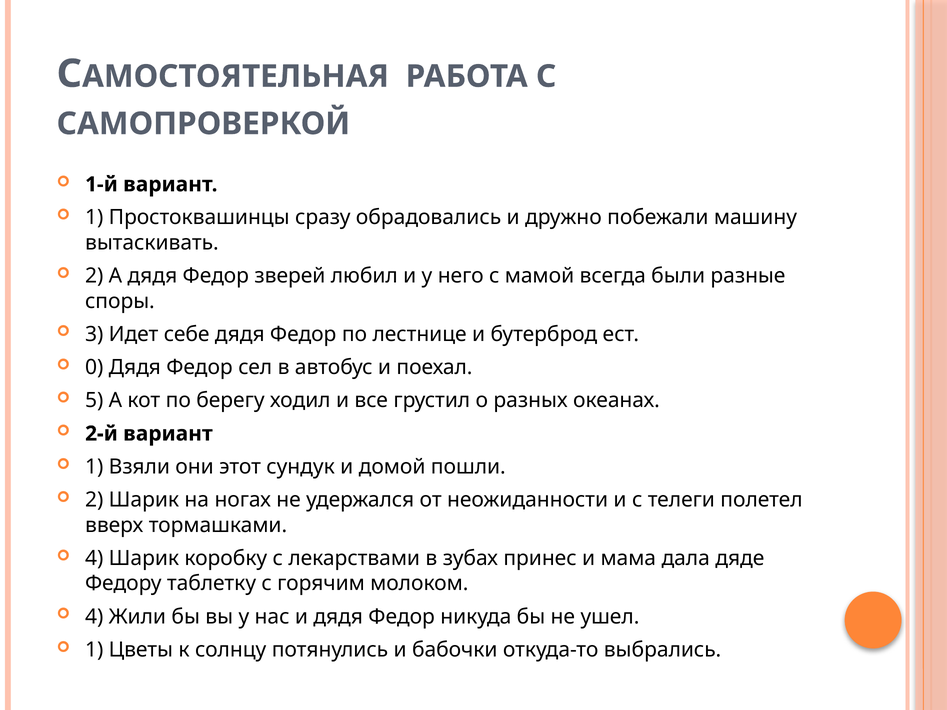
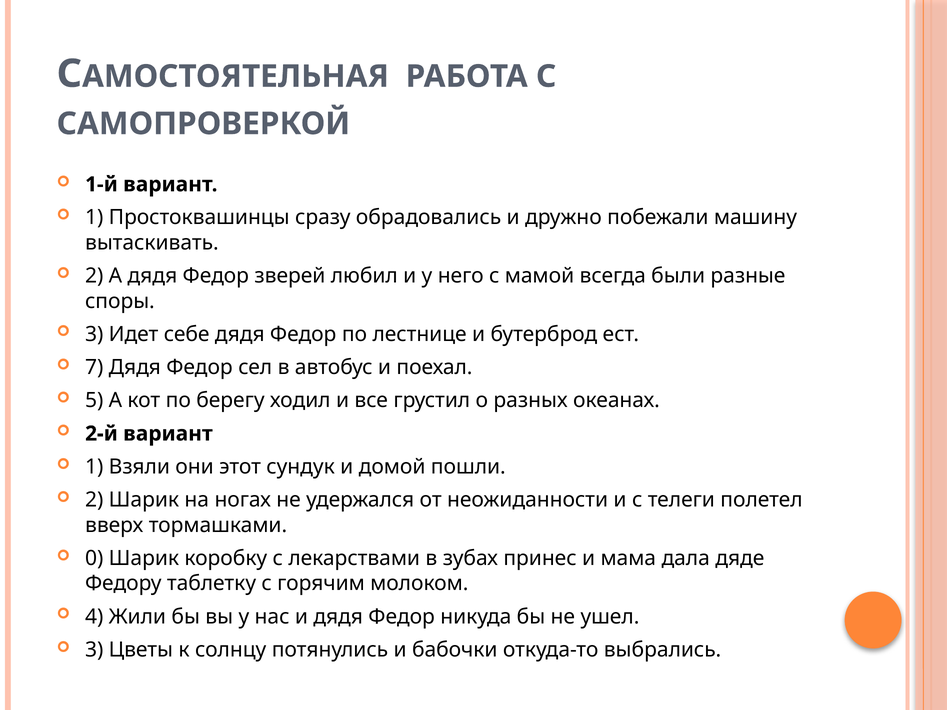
0: 0 -> 7 (94, 368)
4: 4 -> 0 (94, 559)
1: 1 -> 3 (94, 650)
